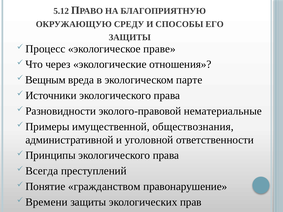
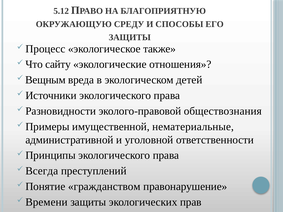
праве: праве -> также (160, 49)
через: через -> сайту (58, 64)
парте: парте -> детей (189, 80)
нематериальные: нематериальные -> обществознания (223, 111)
обществознания: обществознания -> нематериальные (193, 127)
